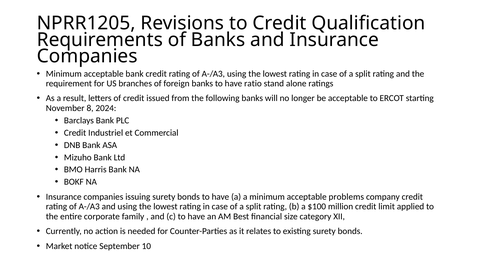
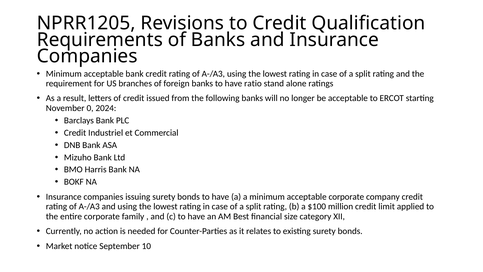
8: 8 -> 0 (90, 108)
acceptable problems: problems -> corporate (346, 197)
